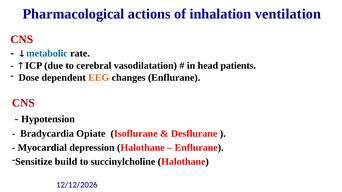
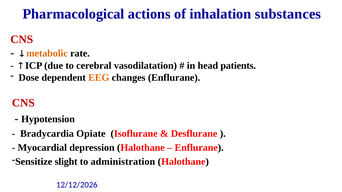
ventilation: ventilation -> substances (288, 14)
metabolic colour: blue -> orange (47, 53)
build: build -> slight (66, 162)
succinylcholine: succinylcholine -> administration (123, 162)
